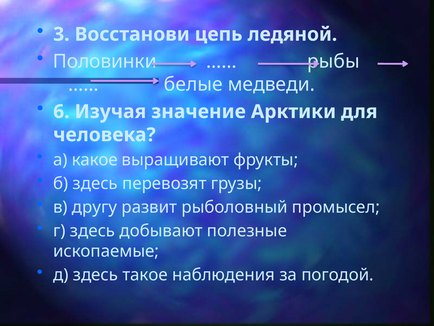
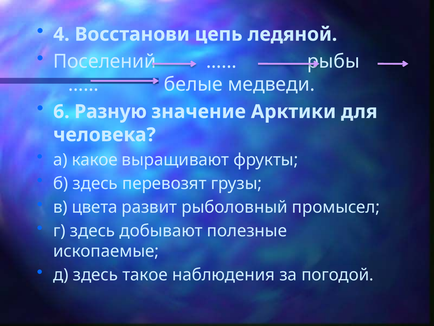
3: 3 -> 4 (61, 34)
Половинки: Половинки -> Поселений (105, 61)
Изучая: Изучая -> Разную (111, 111)
другу: другу -> цвета (95, 207)
